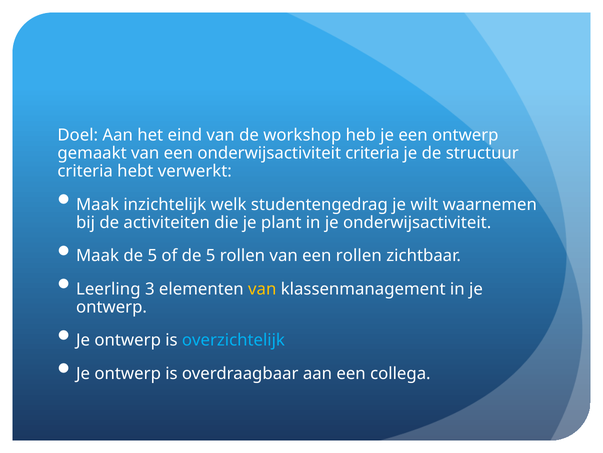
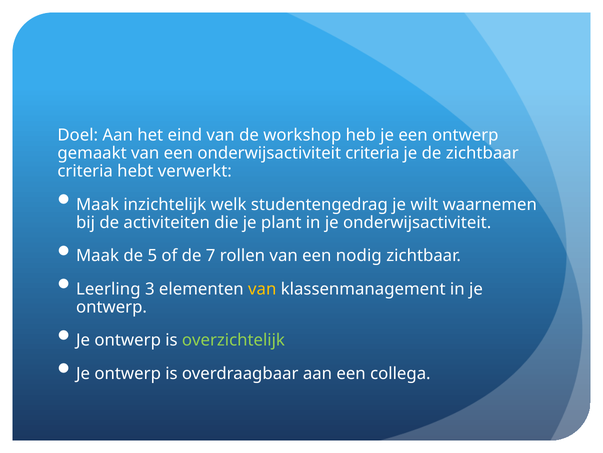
de structuur: structuur -> zichtbaar (482, 153)
of de 5: 5 -> 7 (211, 255)
een rollen: rollen -> nodig (359, 255)
overzichtelijk colour: light blue -> light green (233, 340)
